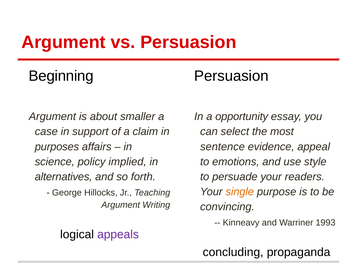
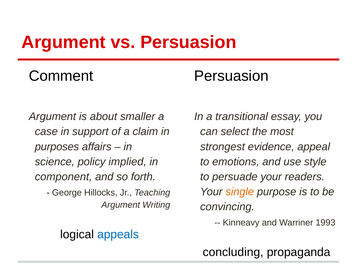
Beginning: Beginning -> Comment (61, 76)
opportunity: opportunity -> transitional (242, 116)
sentence: sentence -> strongest (223, 147)
alternatives: alternatives -> component (63, 177)
appeals colour: purple -> blue (118, 234)
